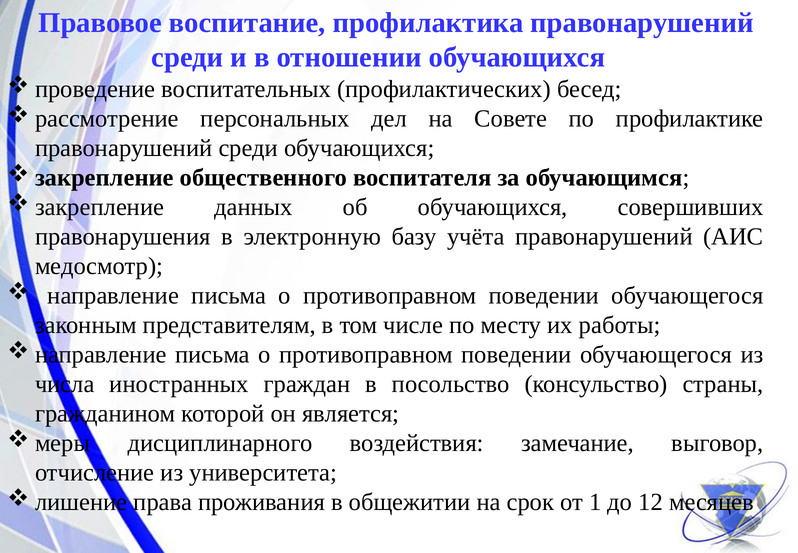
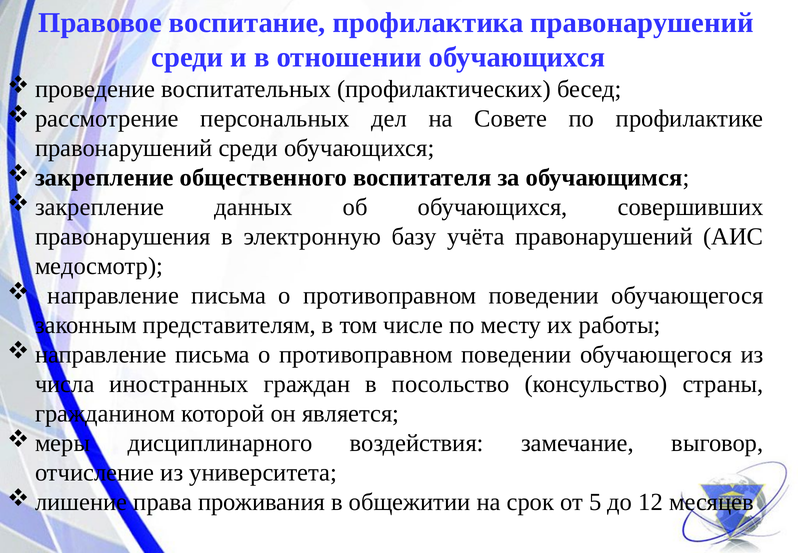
1: 1 -> 5 (595, 501)
